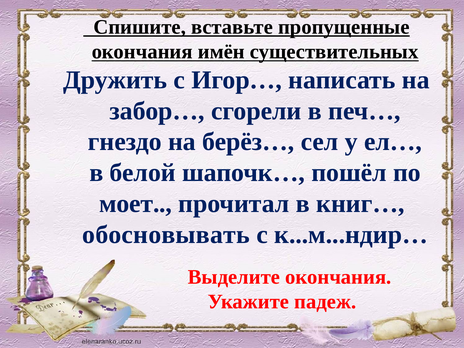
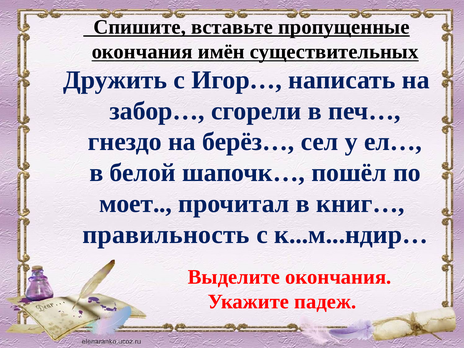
обосновывать: обосновывать -> правильность (166, 235)
